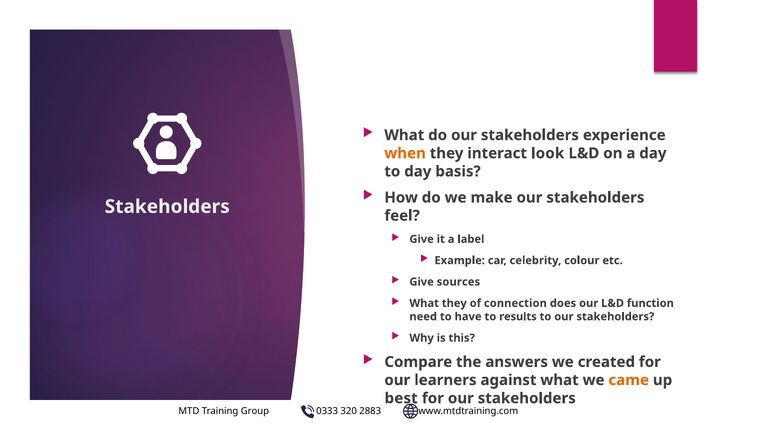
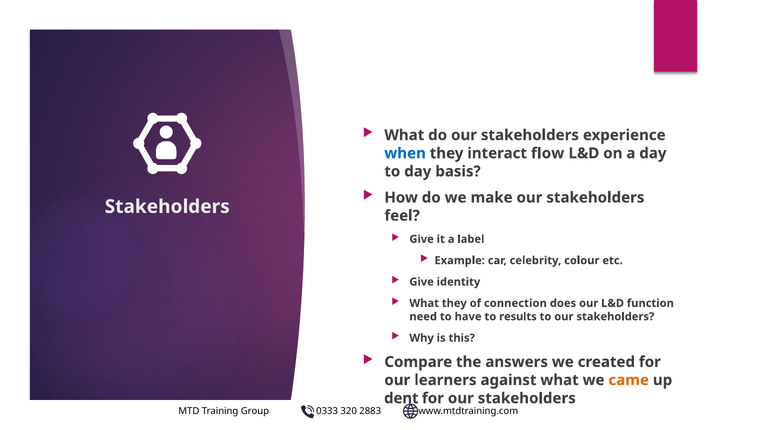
when colour: orange -> blue (405, 153)
look: look -> flow (548, 153)
sources: sources -> identity (458, 282)
best: best -> dent (401, 398)
